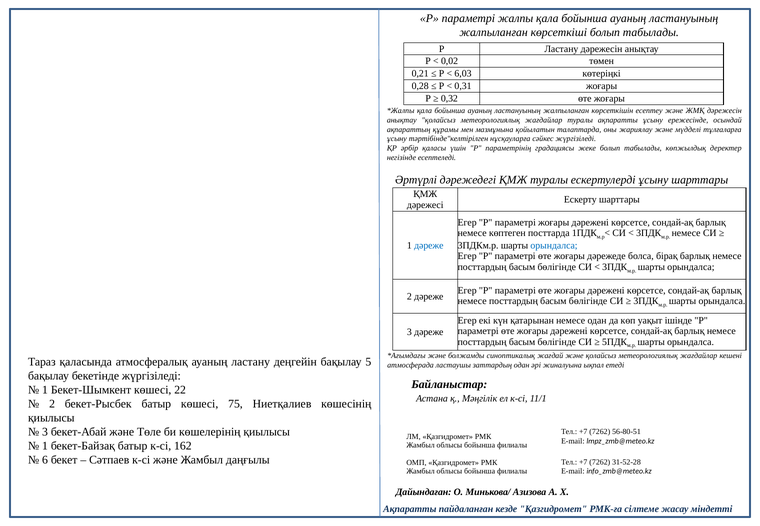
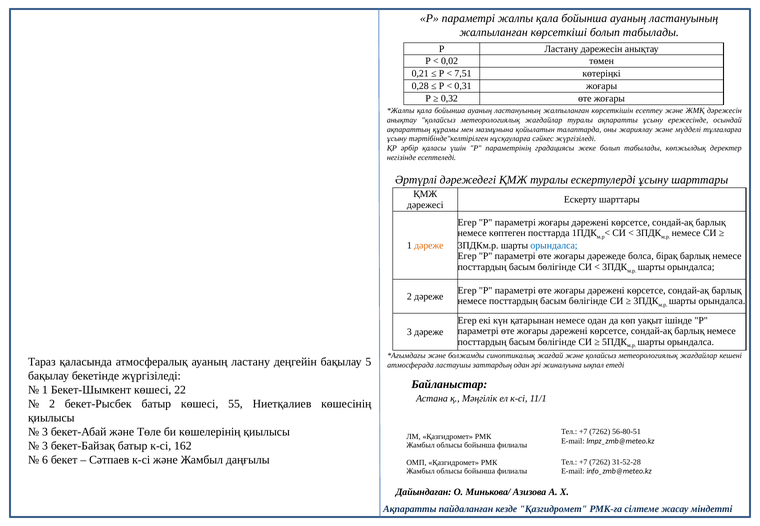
6,03: 6,03 -> 7,51 (463, 73)
дәреже colour: blue -> orange (429, 245)
75: 75 -> 55 (235, 404)
1: 1 -> 3 (45, 446)
